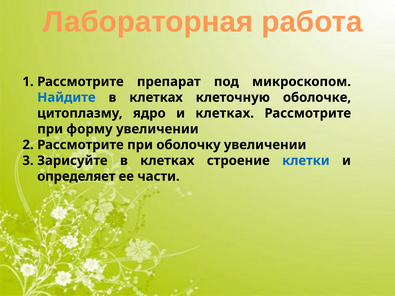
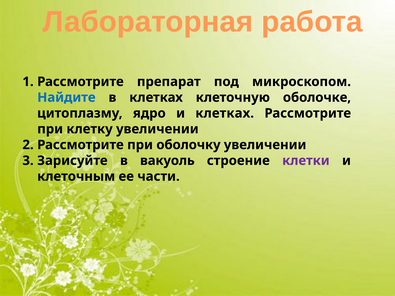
форму: форму -> клетку (90, 129)
Зарисуйте в клетках: клетках -> вакуоль (167, 161)
клетки colour: blue -> purple (306, 161)
определяет: определяет -> клеточным (76, 177)
